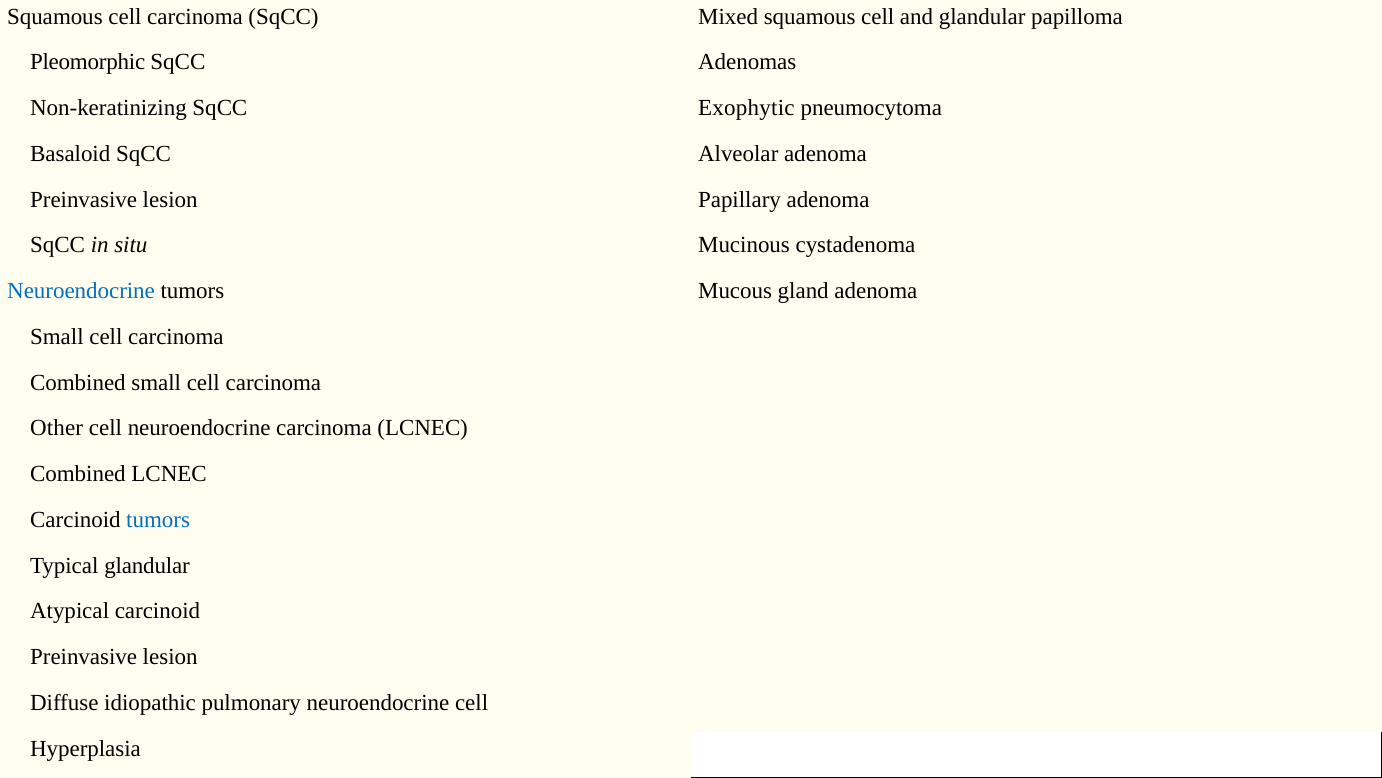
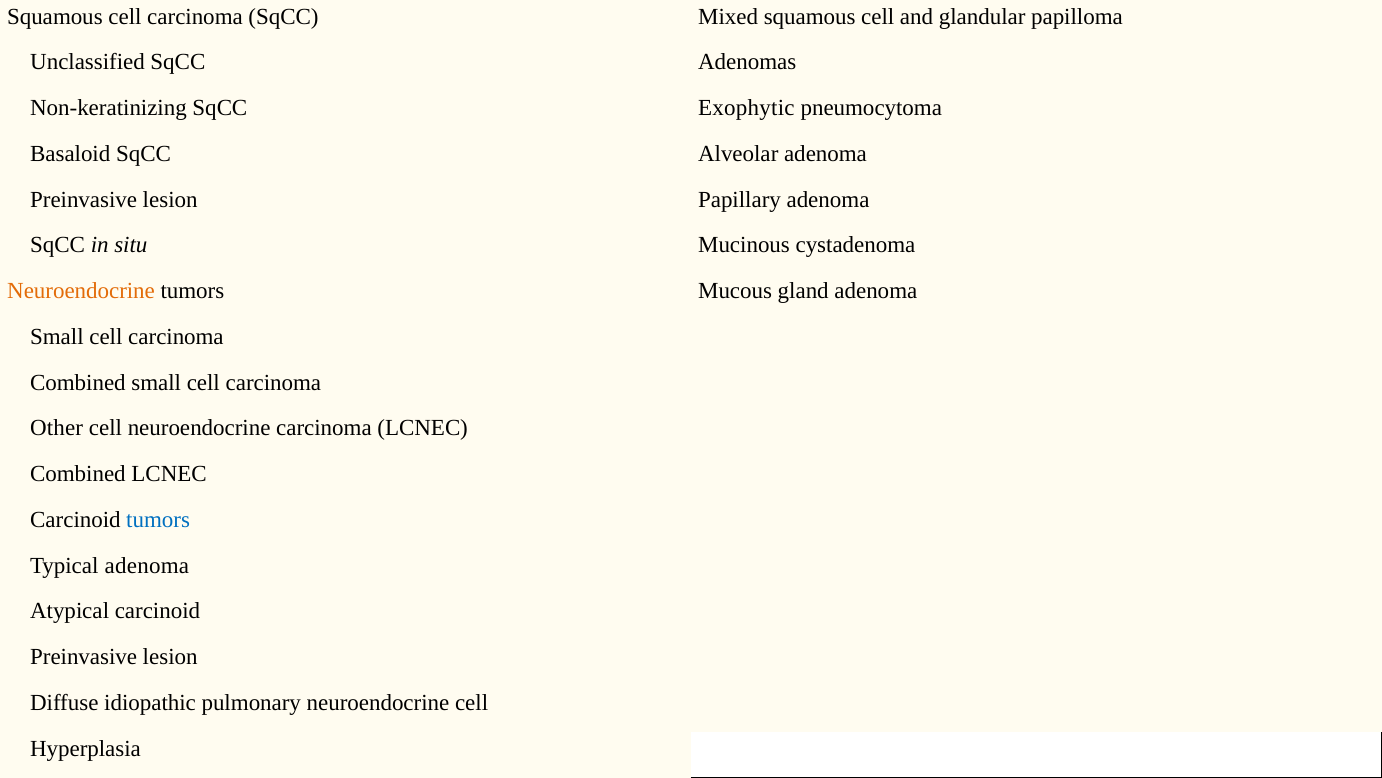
Pleomorphic: Pleomorphic -> Unclassified (88, 62)
Neuroendocrine colour: blue -> orange (81, 291)
Typical glandular: glandular -> adenoma (147, 565)
